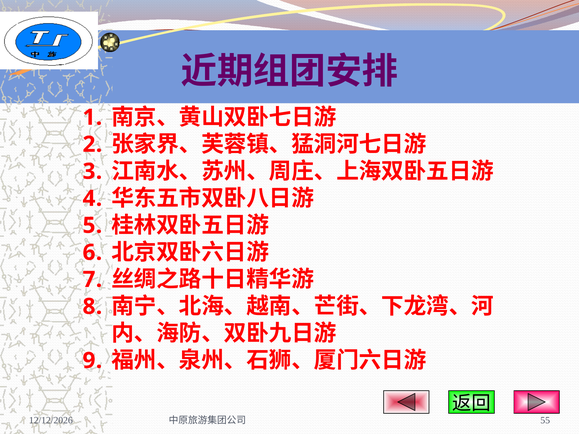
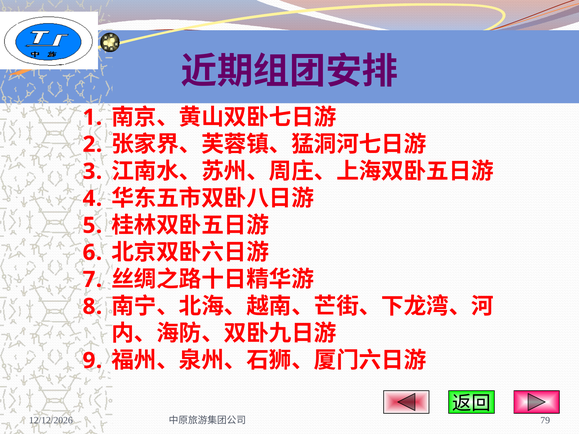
55: 55 -> 79 (545, 420)
